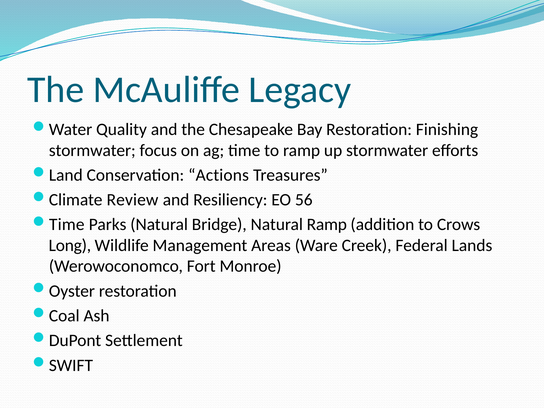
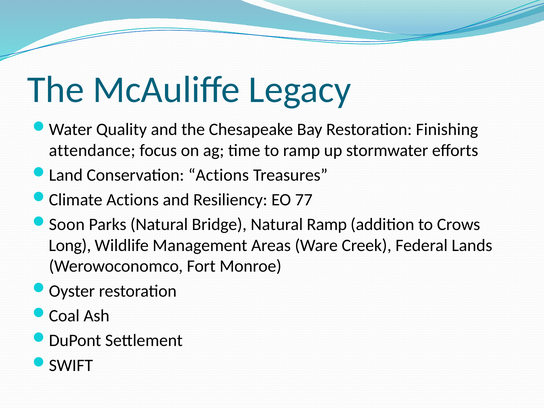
stormwater: stormwater -> attendance (92, 150)
Climate Review: Review -> Actions (133, 200)
56: 56 -> 77 (304, 200)
Time: Time -> Soon (67, 225)
